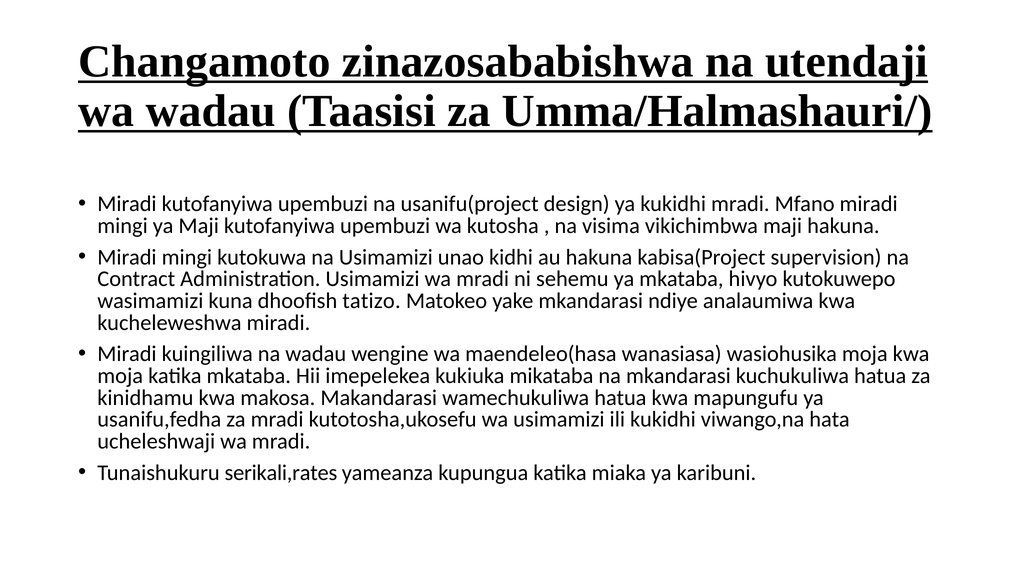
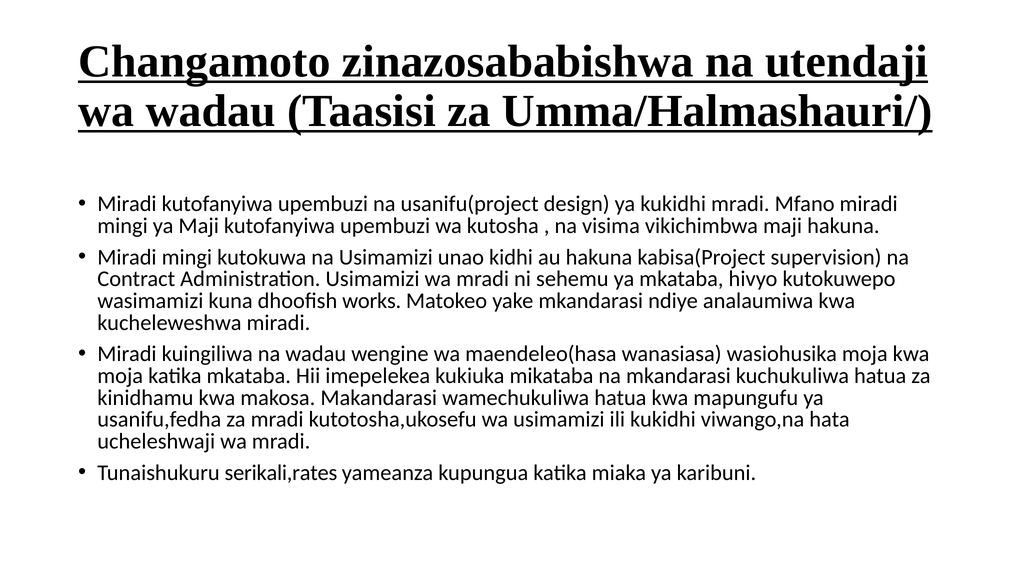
tatizo: tatizo -> works (372, 301)
